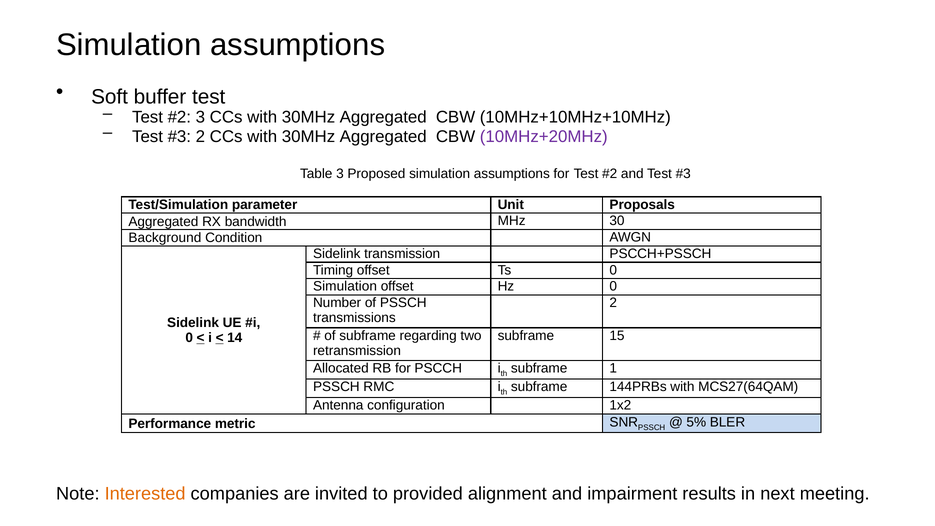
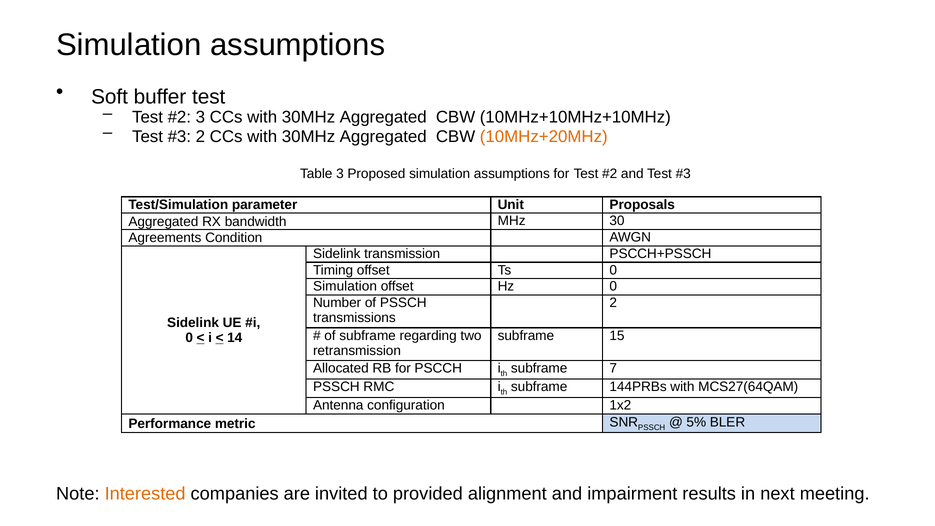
10MHz+20MHz colour: purple -> orange (544, 137)
Background: Background -> Agreements (165, 238)
1: 1 -> 7 (613, 368)
